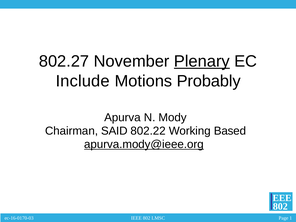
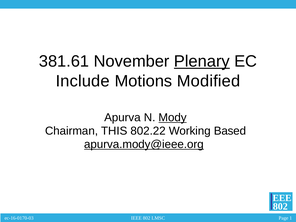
802.27: 802.27 -> 381.61 (64, 61)
Probably: Probably -> Modified (209, 81)
Mody underline: none -> present (173, 118)
SAID: SAID -> THIS (114, 131)
